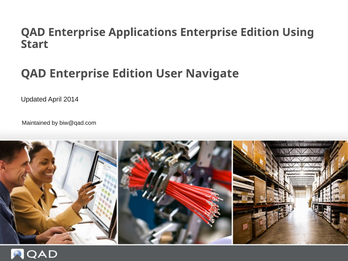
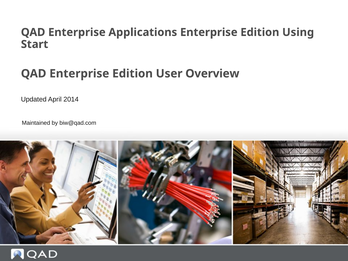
Navigate: Navigate -> Overview (212, 74)
